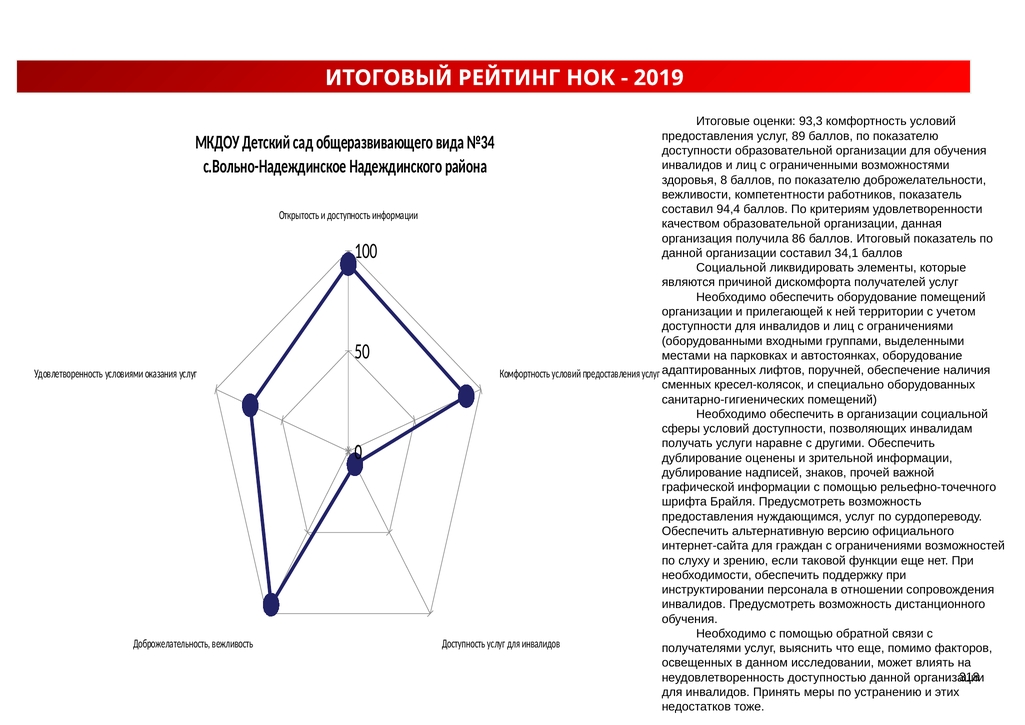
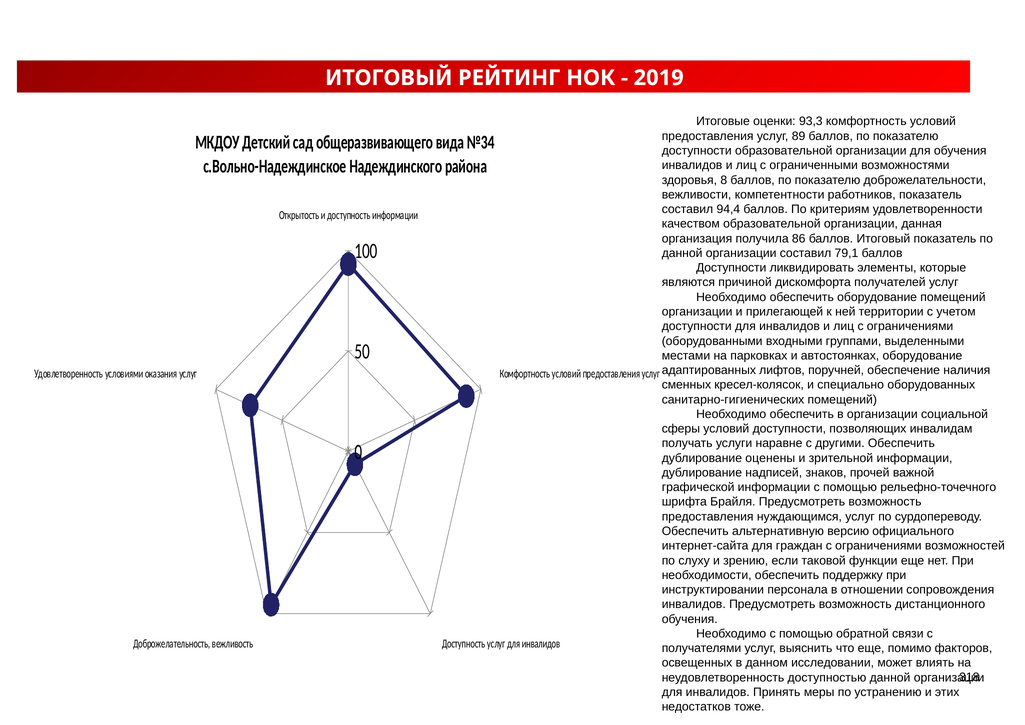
34,1: 34,1 -> 79,1 (846, 253)
Социальной: Социальной -> Доступности (731, 268)
